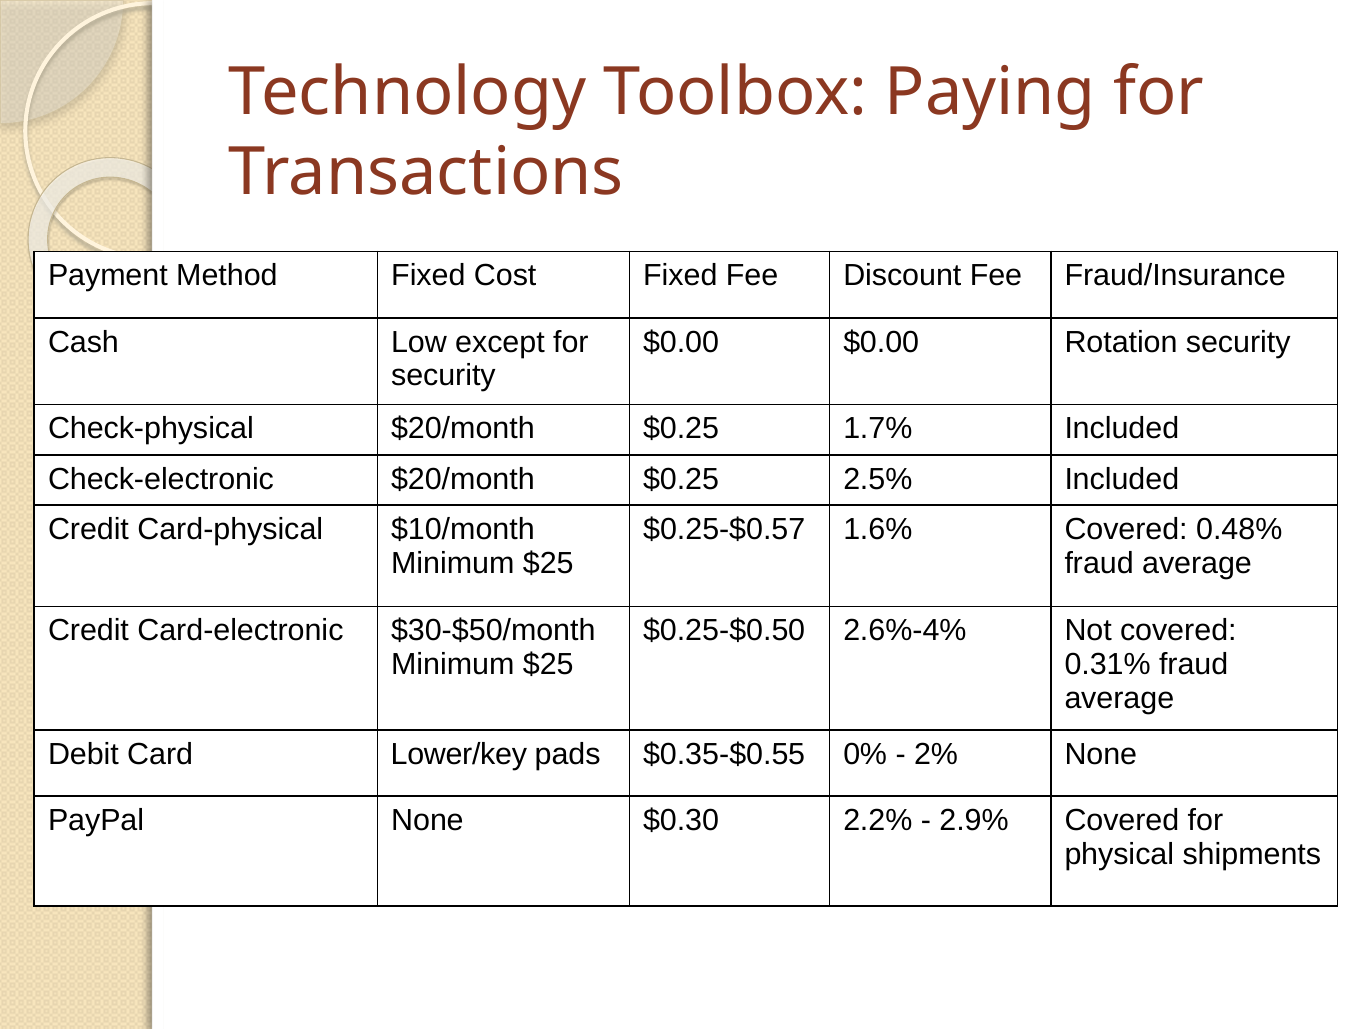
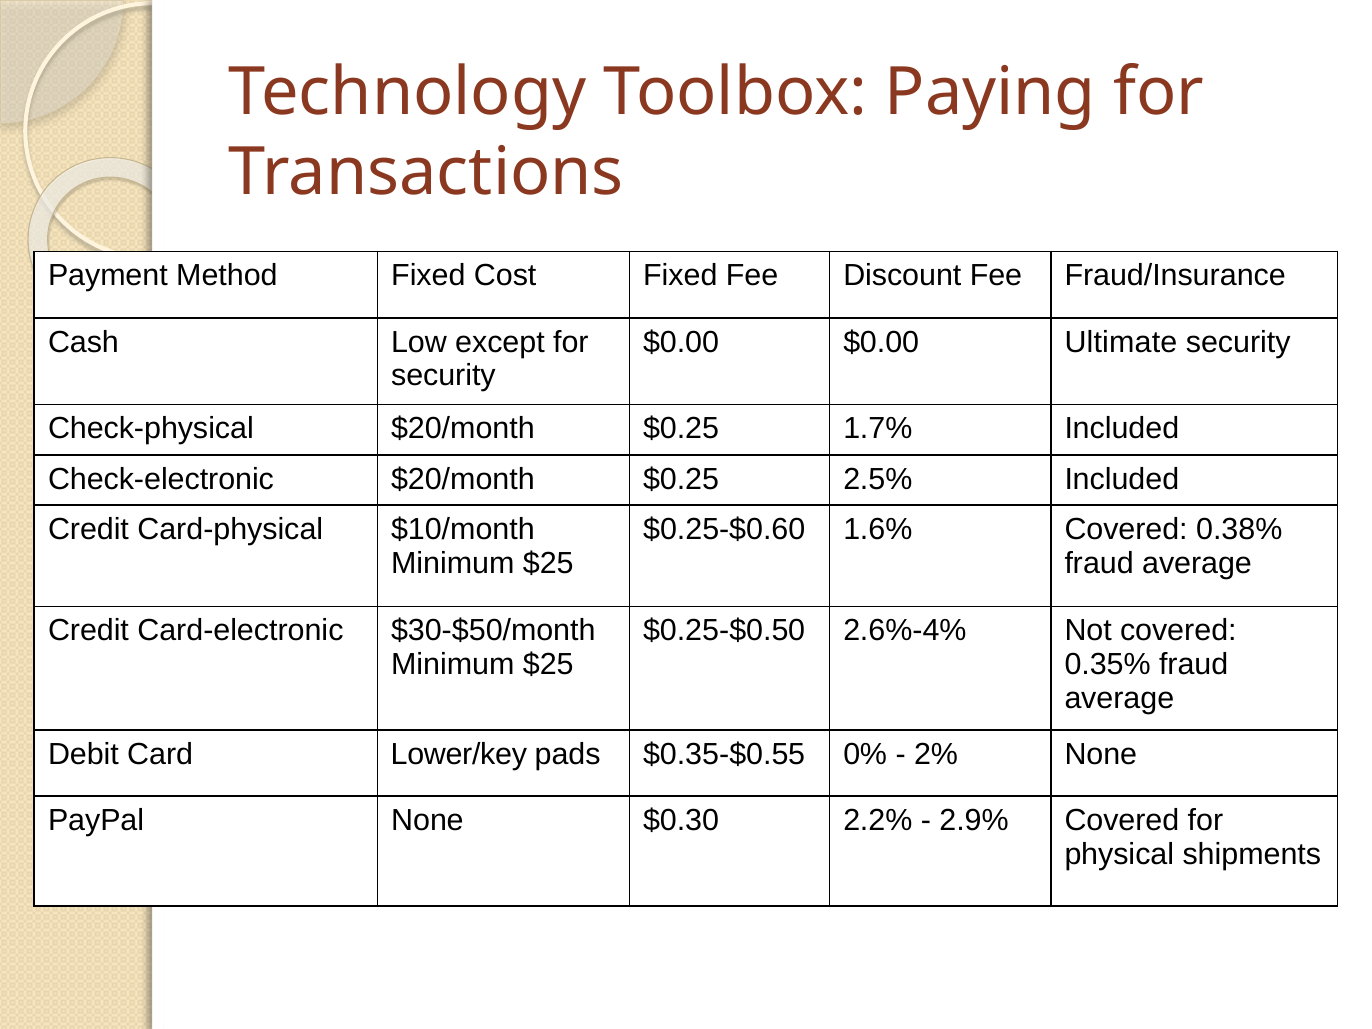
Rotation: Rotation -> Ultimate (1121, 342)
$0.25-$0.57: $0.25-$0.57 -> $0.25-$0.60 (724, 529)
0.48%: 0.48% -> 0.38% (1239, 529)
0.31%: 0.31% -> 0.35% (1108, 665)
